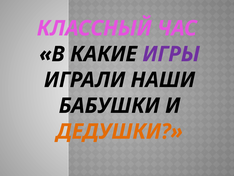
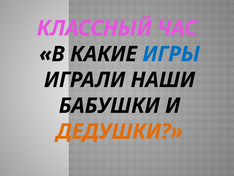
ИГРЫ colour: purple -> blue (171, 54)
